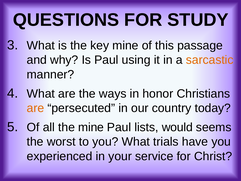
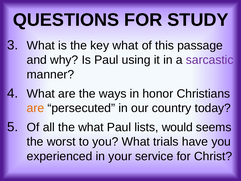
key mine: mine -> what (125, 45)
sarcastic colour: orange -> purple (210, 60)
the mine: mine -> what (91, 127)
